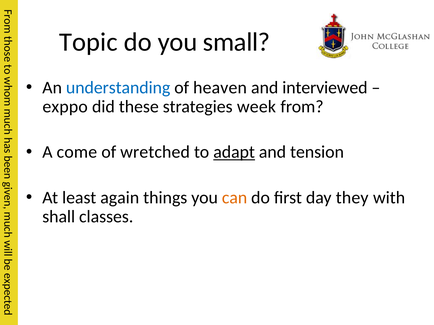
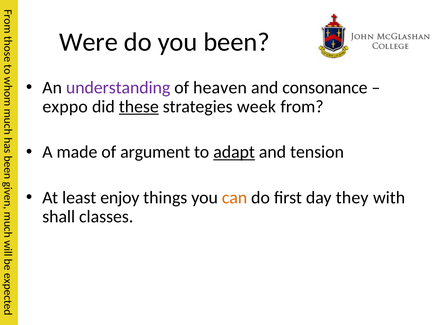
Topic: Topic -> Were (89, 42)
small: small -> been (237, 42)
understanding colour: blue -> purple (118, 88)
interviewed: interviewed -> consonance (325, 88)
these underline: none -> present (139, 107)
come: come -> made (77, 152)
wretched: wretched -> argument (155, 152)
again: again -> enjoy (120, 198)
